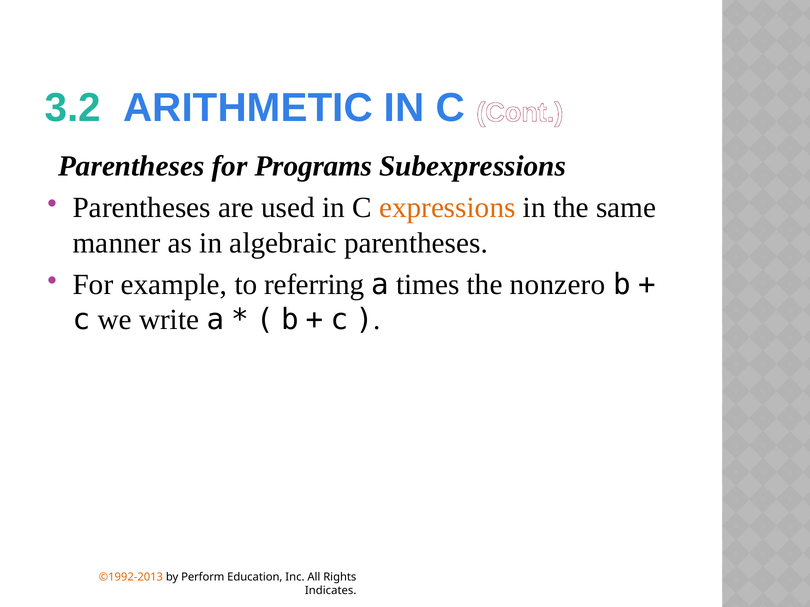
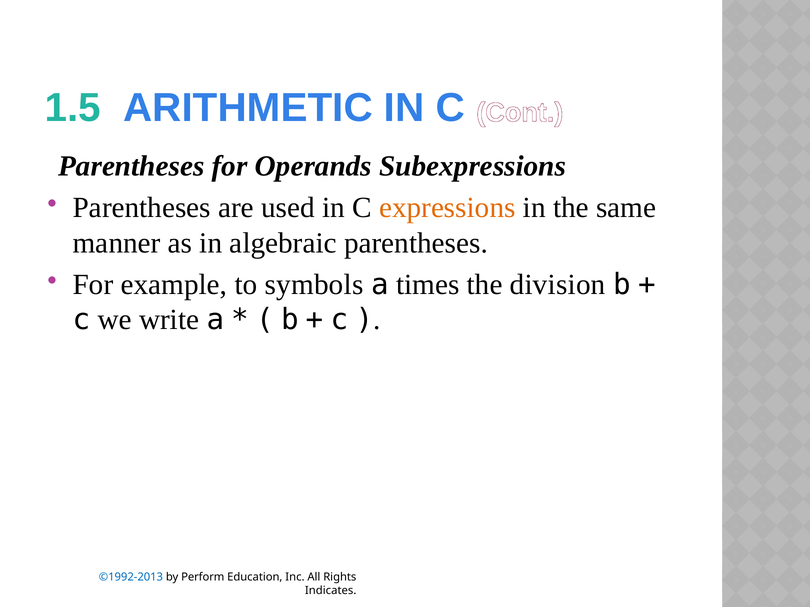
3.2: 3.2 -> 1.5 (73, 108)
Programs: Programs -> Operands (313, 166)
referring: referring -> symbols (314, 285)
nonzero: nonzero -> division (558, 285)
©1992-2013 colour: orange -> blue (131, 578)
